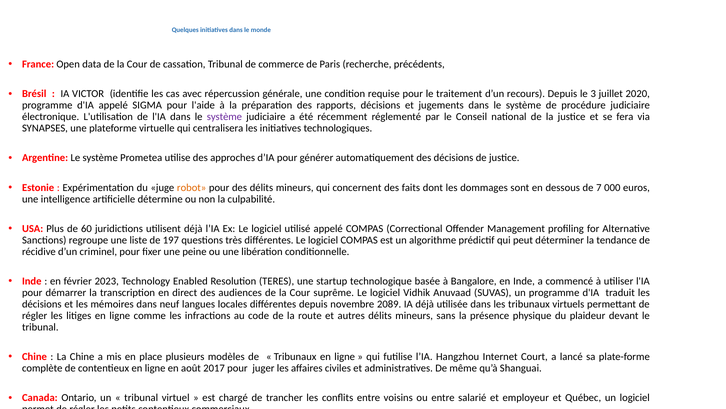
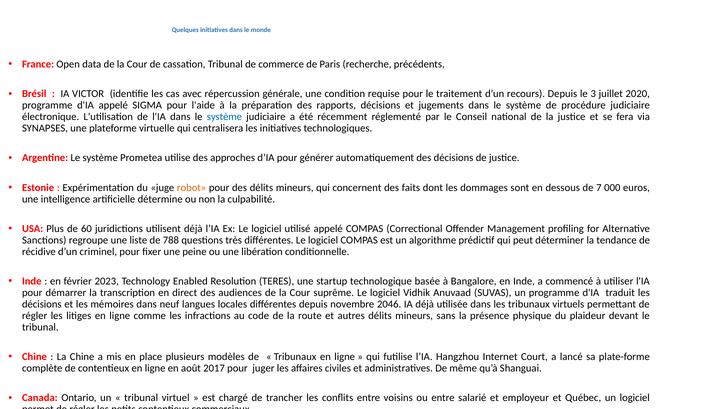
système colour: purple -> blue (224, 117)
197: 197 -> 788 (171, 240)
2089: 2089 -> 2046 (389, 304)
